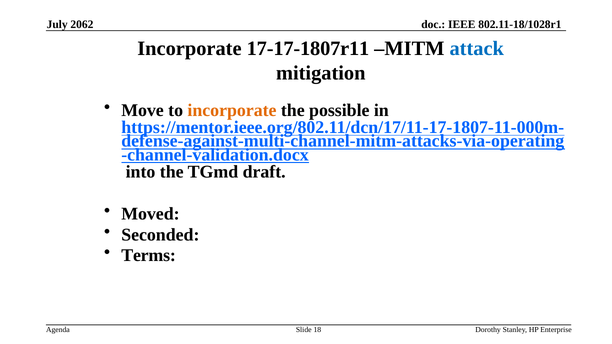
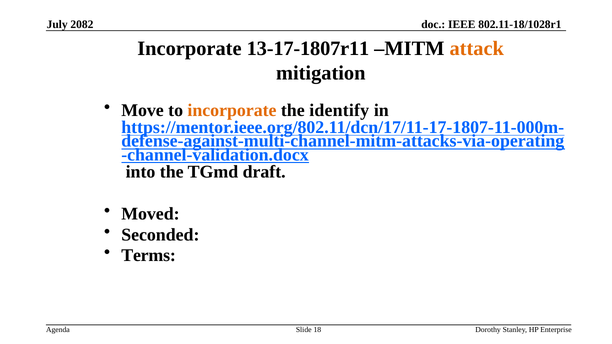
2062: 2062 -> 2082 (82, 24)
17-17-1807r11: 17-17-1807r11 -> 13-17-1807r11 (308, 48)
attack colour: blue -> orange (477, 48)
possible: possible -> identify (339, 110)
